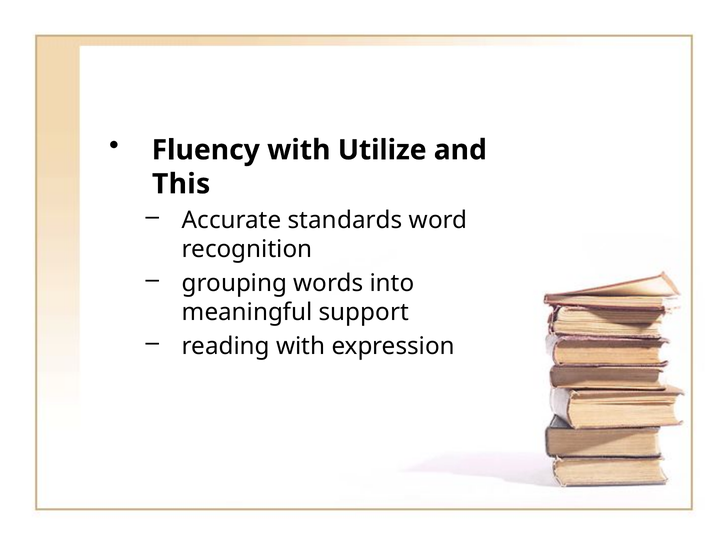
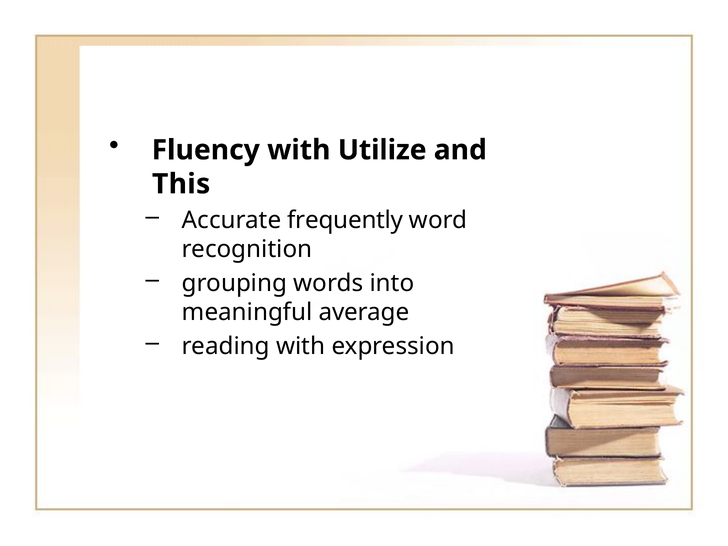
standards: standards -> frequently (345, 220)
support: support -> average (364, 312)
